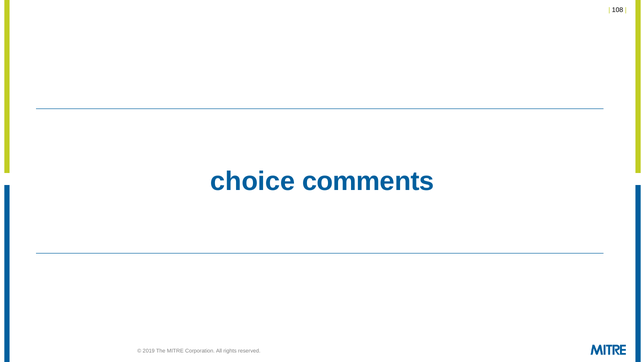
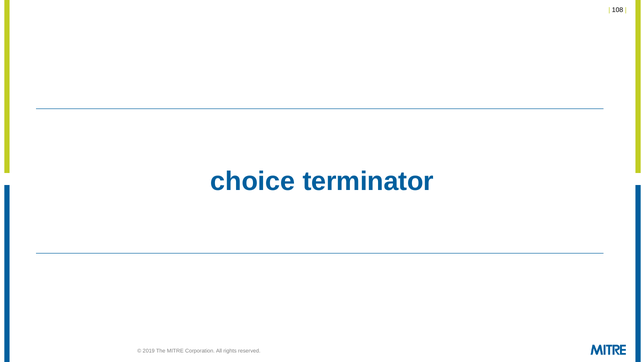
comments: comments -> terminator (368, 181)
